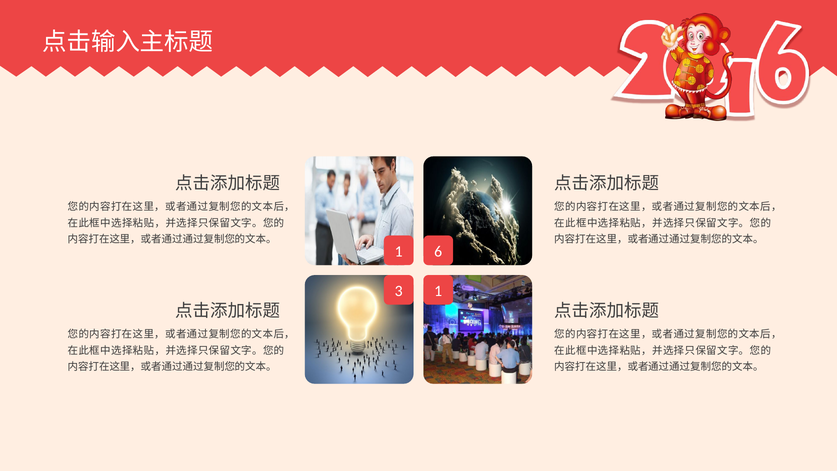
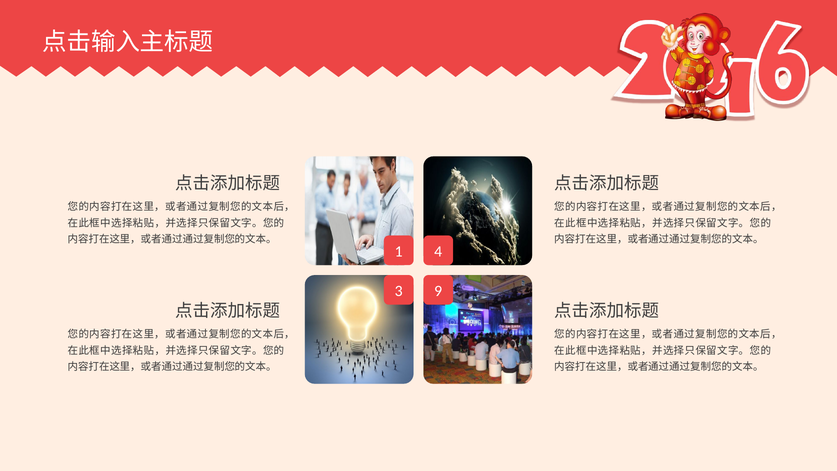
6: 6 -> 4 (438, 251)
3 1: 1 -> 9 (438, 291)
